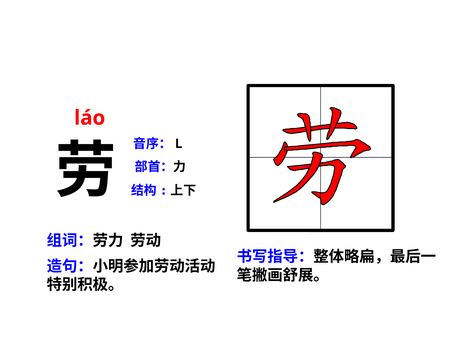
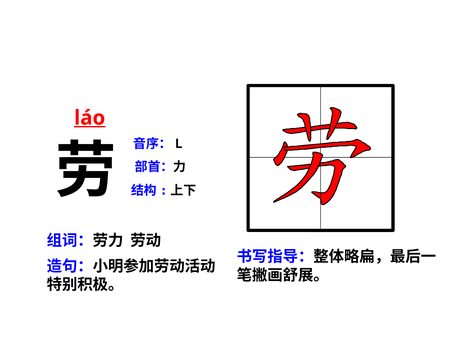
láo underline: none -> present (90, 118)
